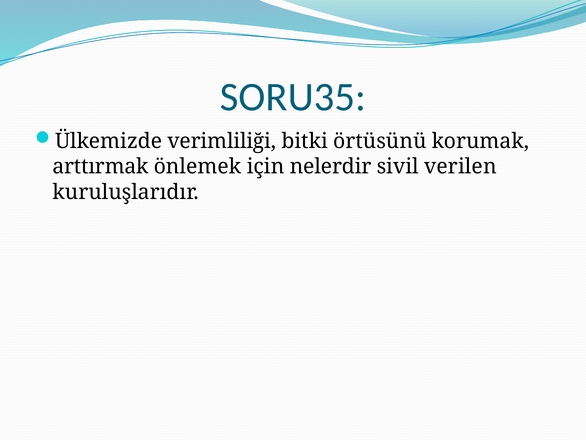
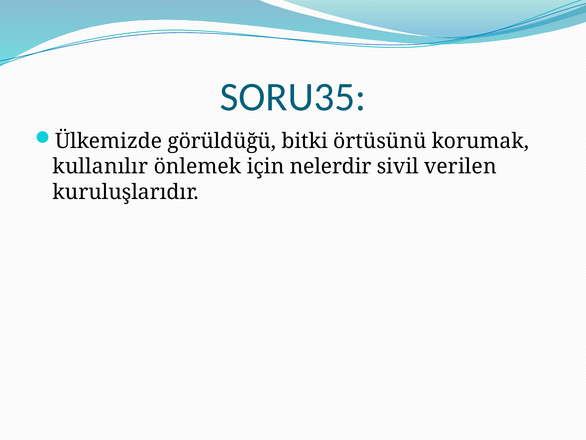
verimliliği: verimliliği -> görüldüğü (222, 141)
arttırmak: arttırmak -> kullanılır (100, 166)
